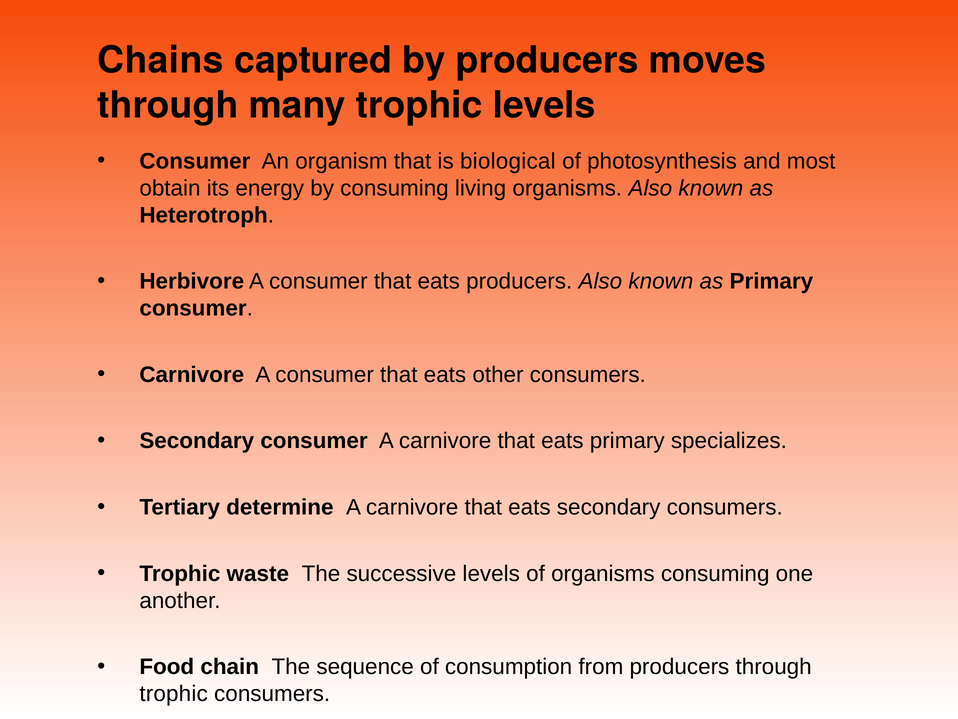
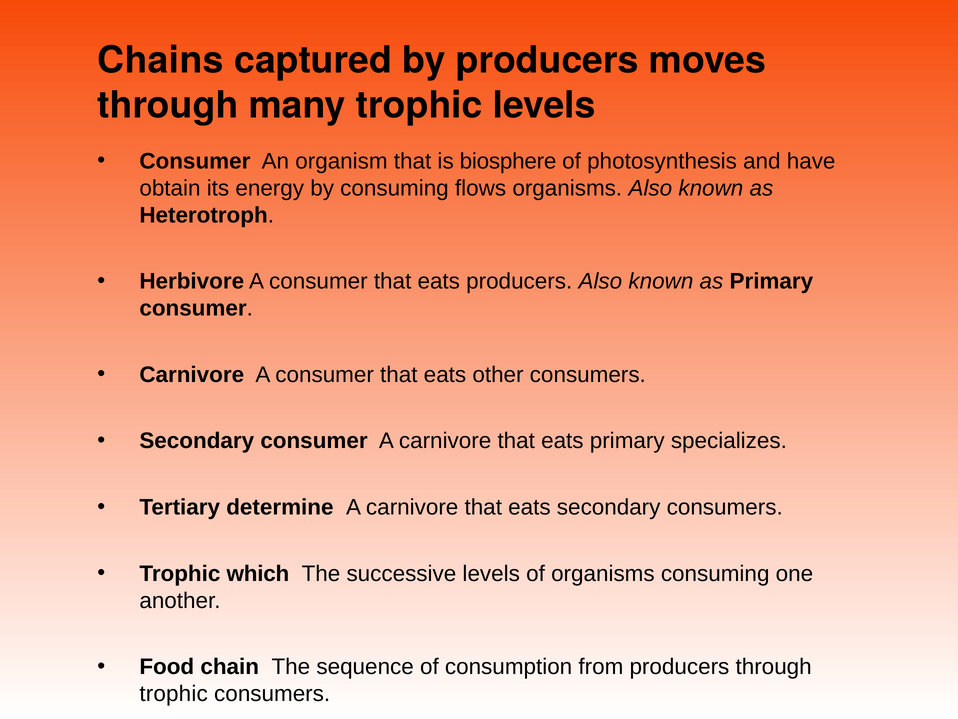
biological: biological -> biosphere (508, 161)
most: most -> have (811, 161)
living: living -> flows (481, 188)
waste: waste -> which (258, 573)
